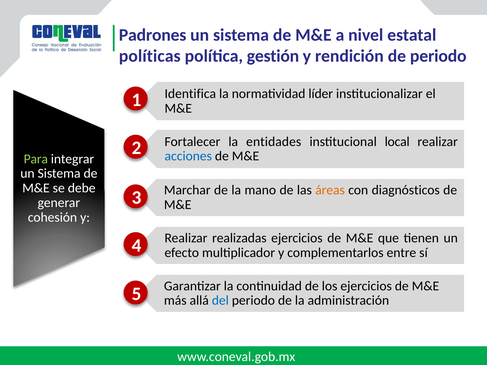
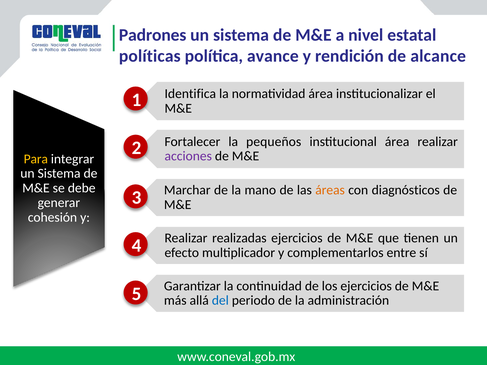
gestión: gestión -> avance (273, 56)
de periodo: periodo -> alcance (438, 56)
normatividad líder: líder -> área (321, 94)
entidades: entidades -> pequeños (274, 142)
institucional local: local -> área (397, 142)
acciones colour: blue -> purple (188, 156)
Para colour: light green -> yellow (36, 159)
